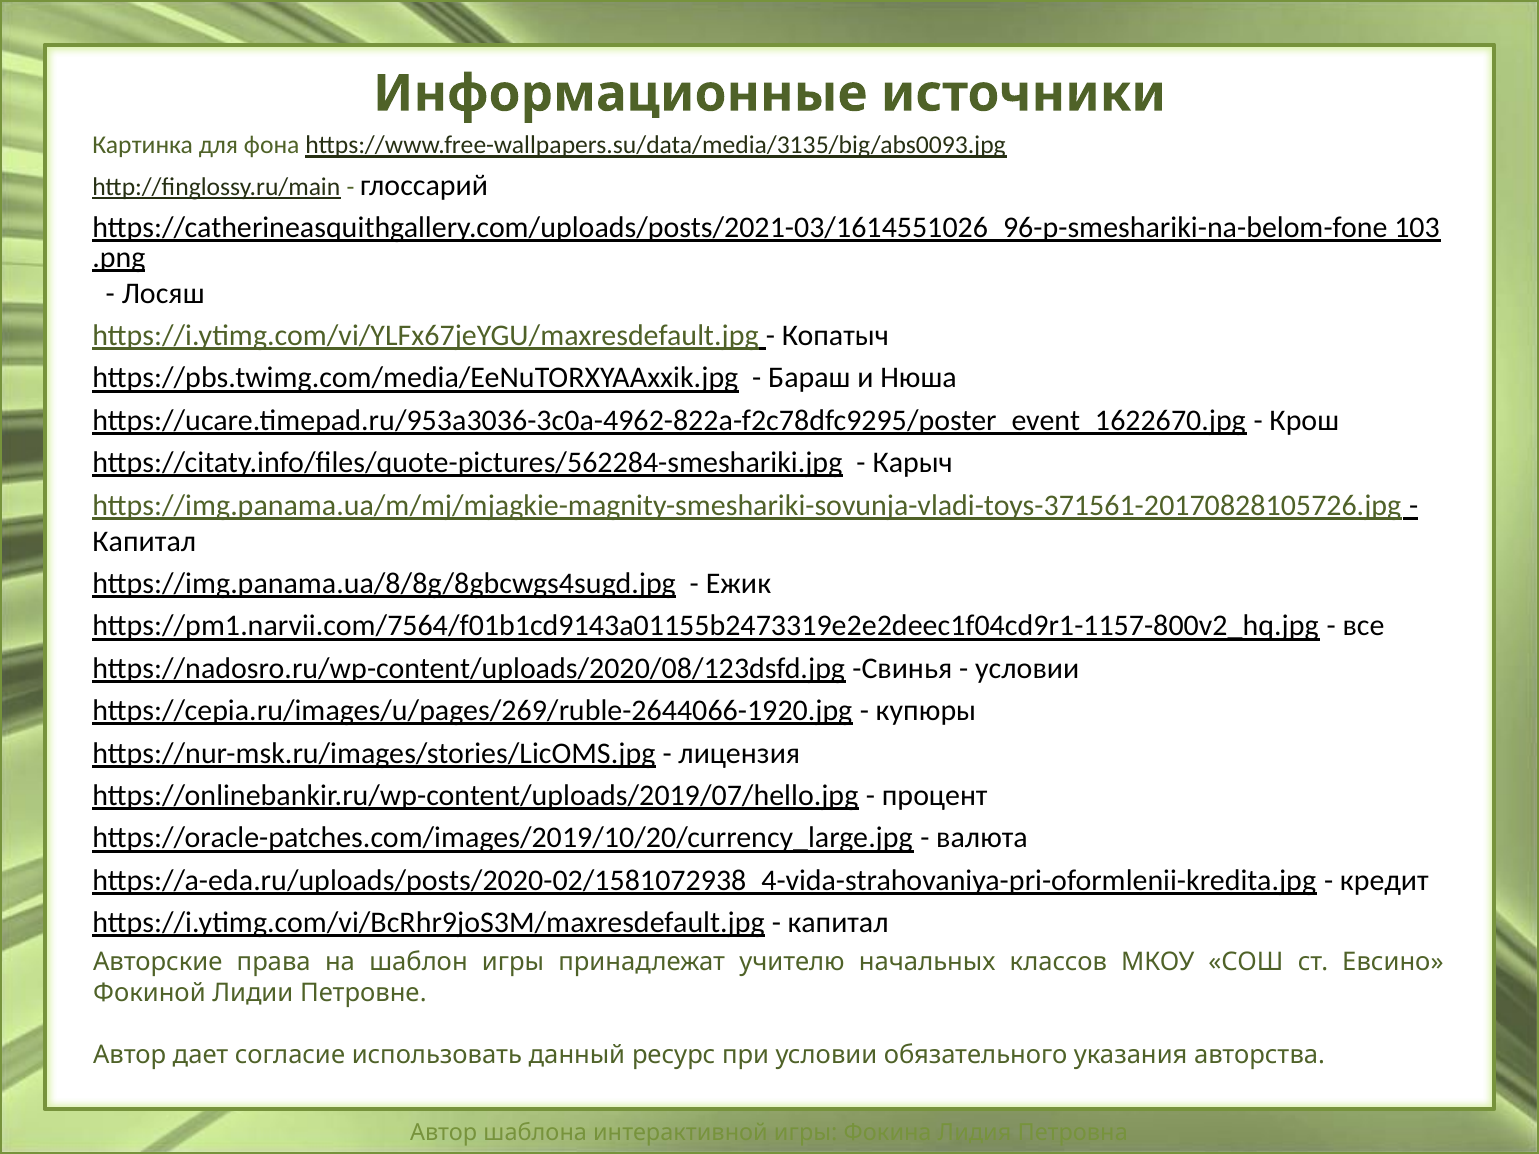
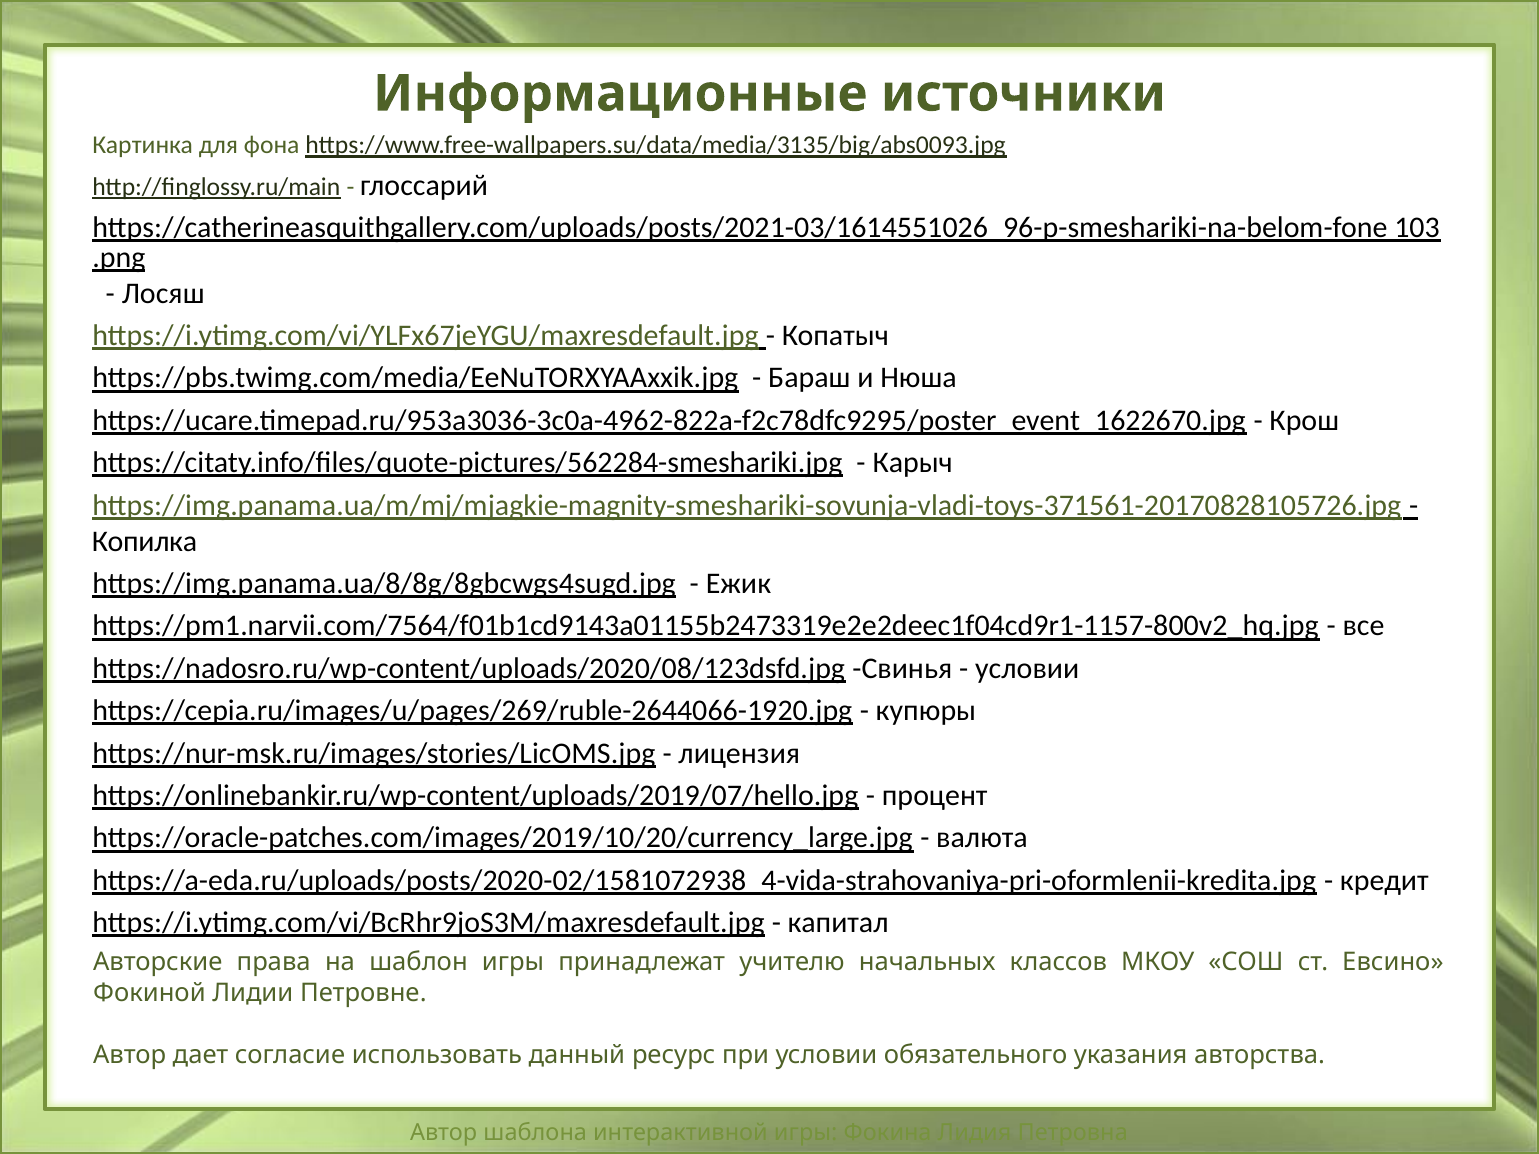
Капитал: Капитал -> Копилка (144, 542)
